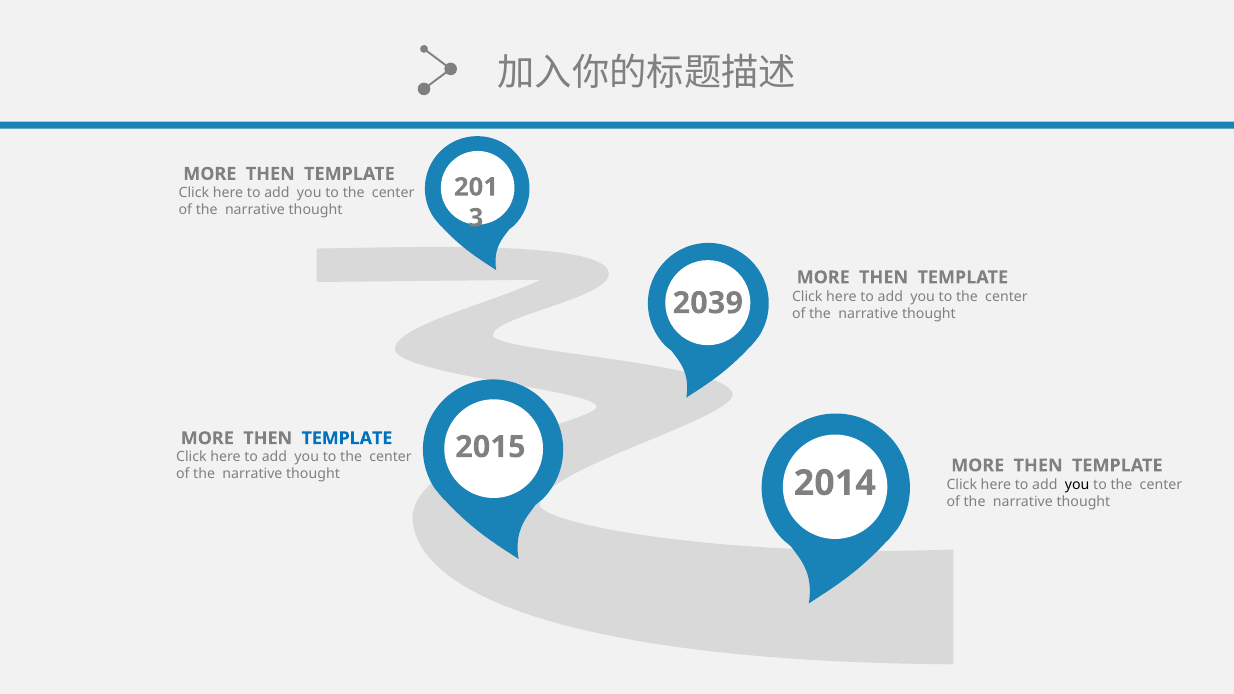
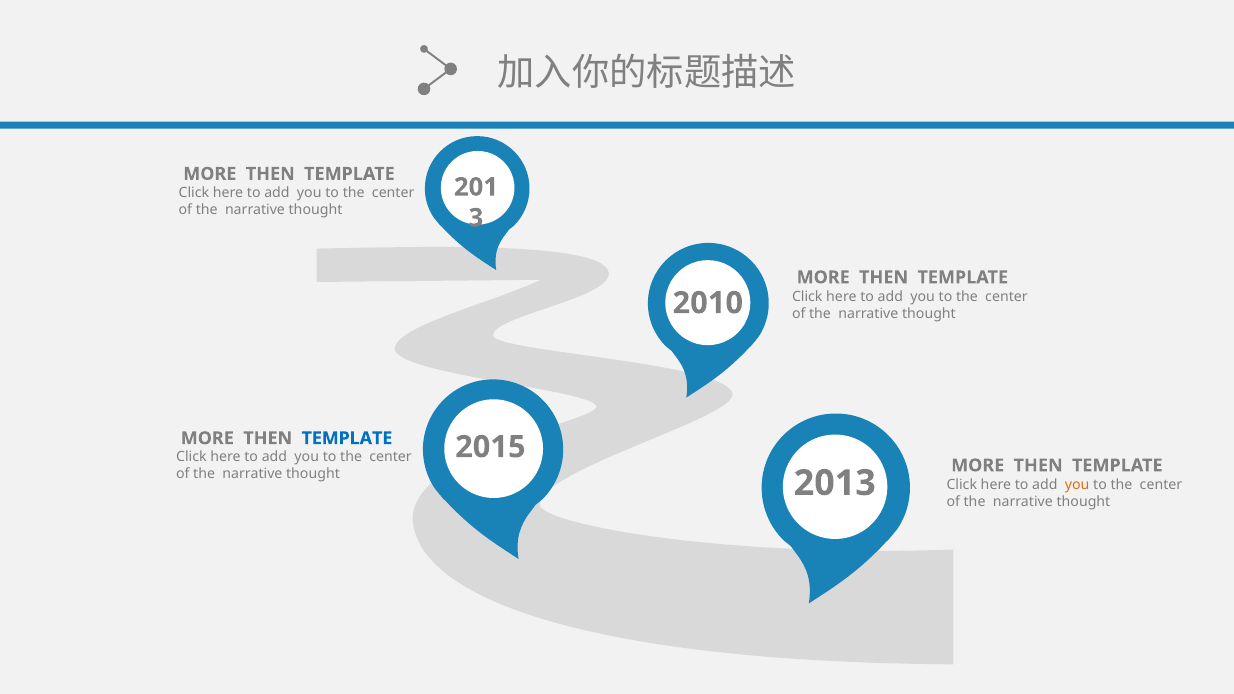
2039: 2039 -> 2010 (708, 303)
2014: 2014 -> 2013 (835, 483)
you colour: black -> orange (1077, 485)
